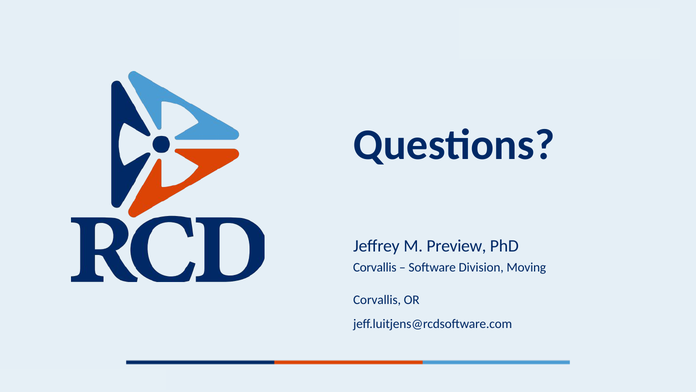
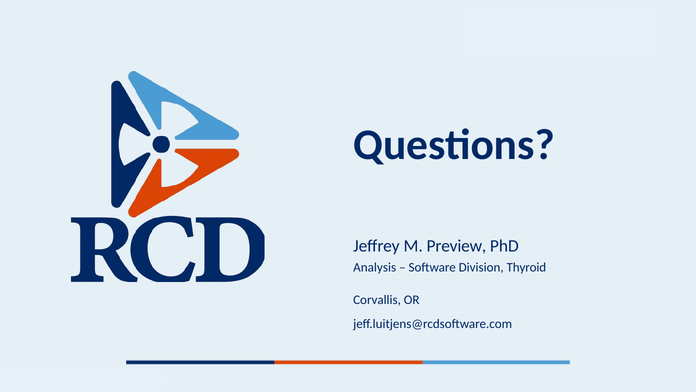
Corvallis: Corvallis -> Analysis (375, 267)
Moving: Moving -> Thyroid (526, 267)
